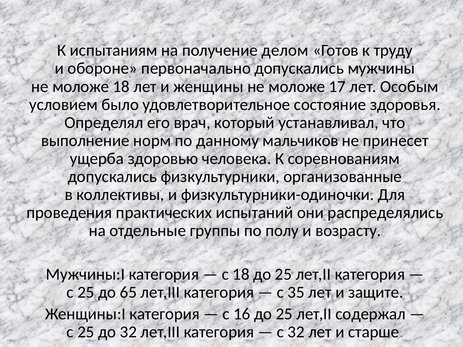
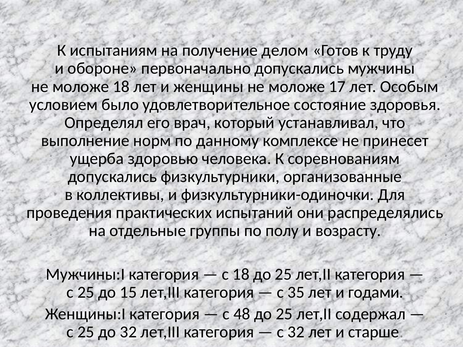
мальчиков: мальчиков -> комплексе (301, 141)
65: 65 -> 15 (128, 292)
защите: защите -> годами (376, 292)
16: 16 -> 48 (242, 314)
